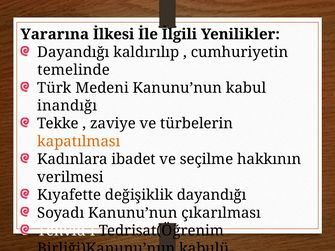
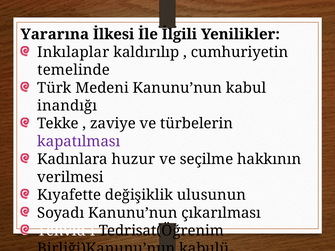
Dayandığı: Dayandığı -> Inkılaplar (73, 52)
kapatılması colour: orange -> purple (79, 142)
ibadet: ibadet -> huzur (133, 159)
değişiklik dayandığı: dayandığı -> ulusunun (211, 195)
